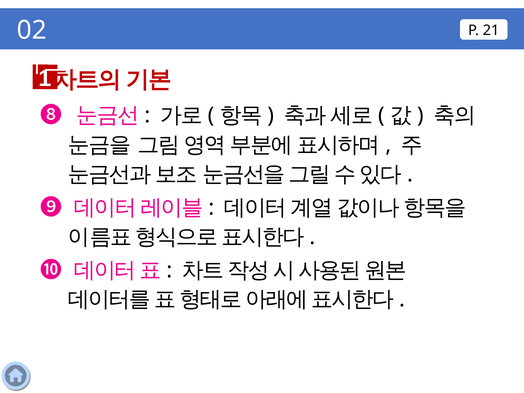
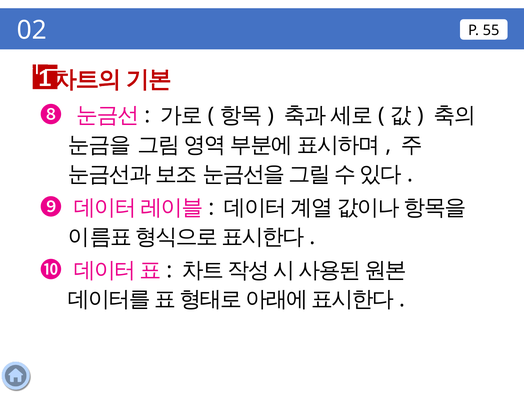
21: 21 -> 55 (491, 30)
